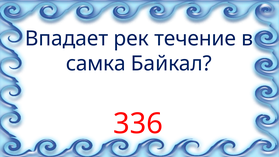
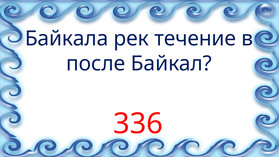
Впадает: Впадает -> Байкала (67, 39)
самка: самка -> после (96, 64)
